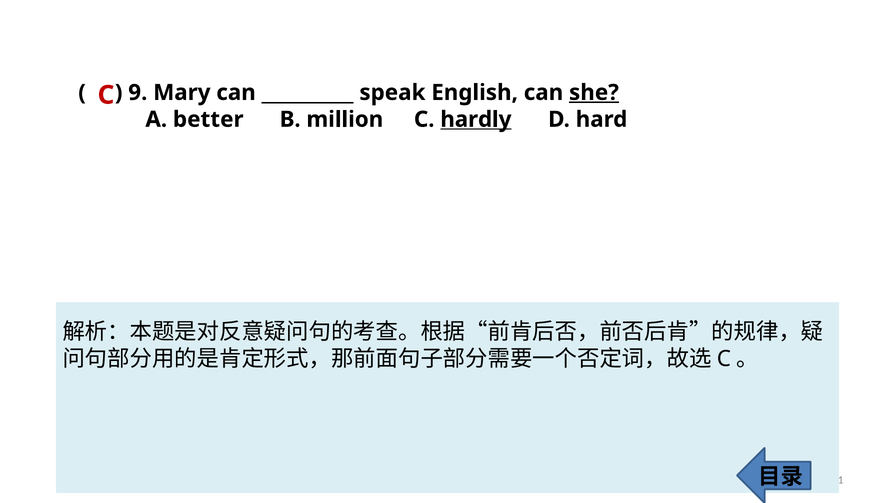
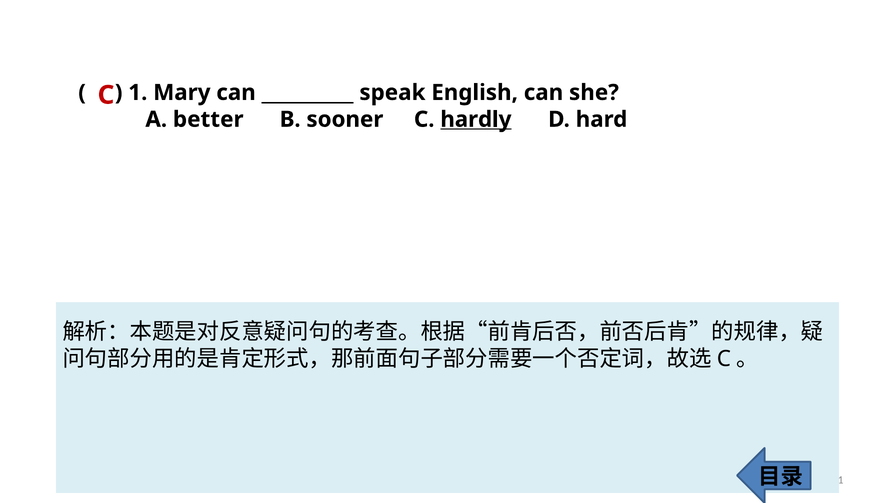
9: 9 -> 1 (138, 93)
she underline: present -> none (594, 93)
million: million -> sooner (345, 119)
